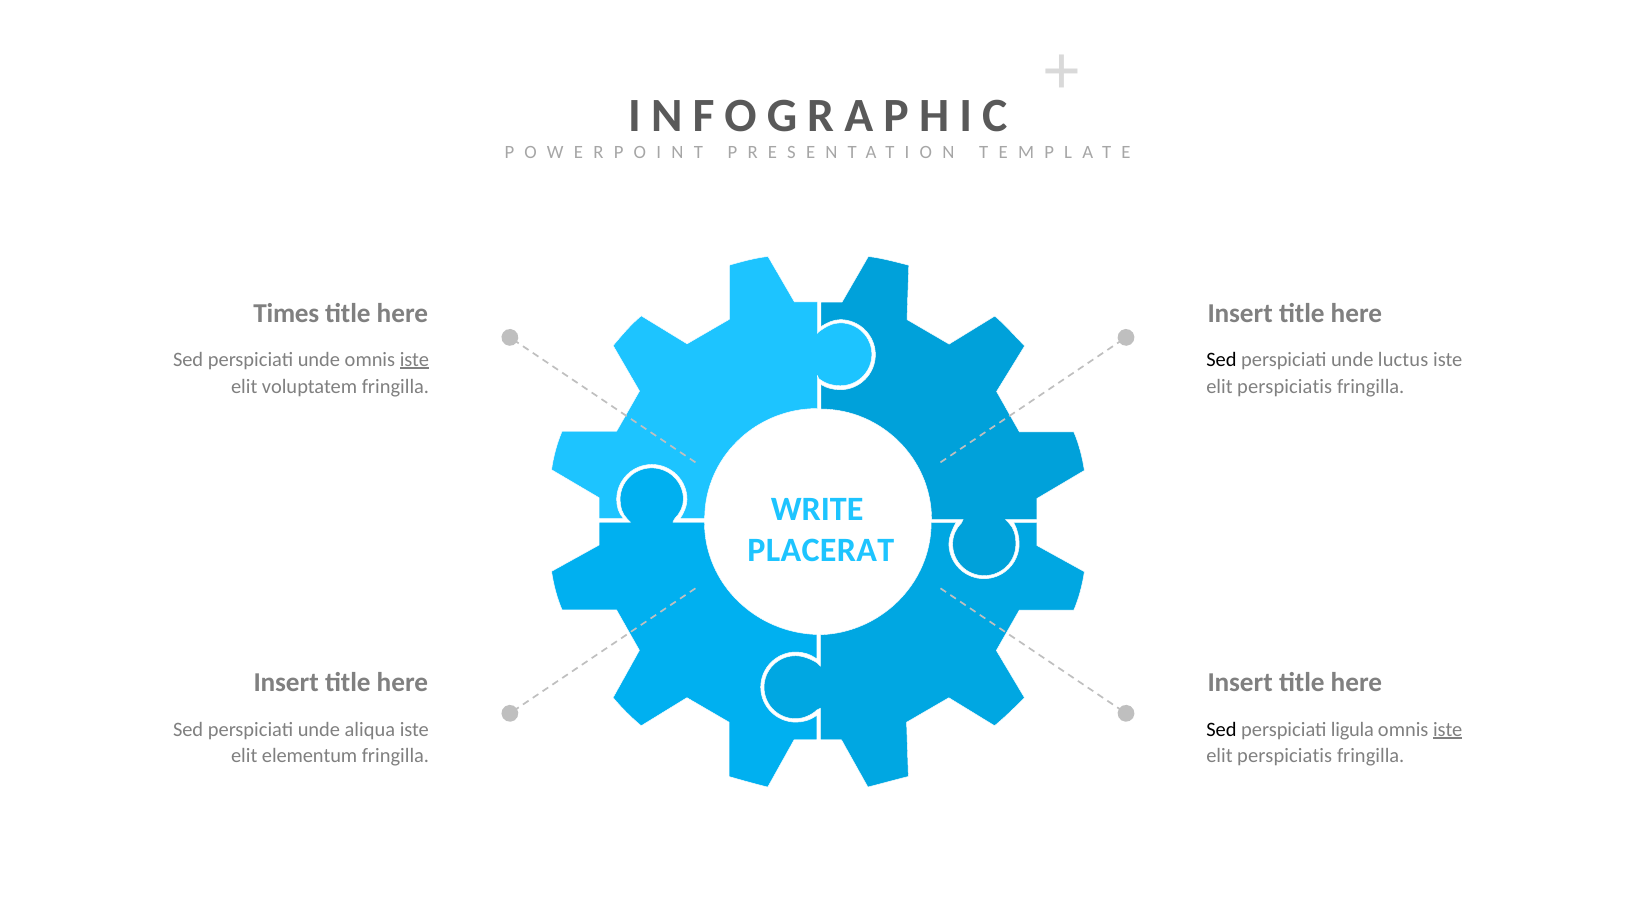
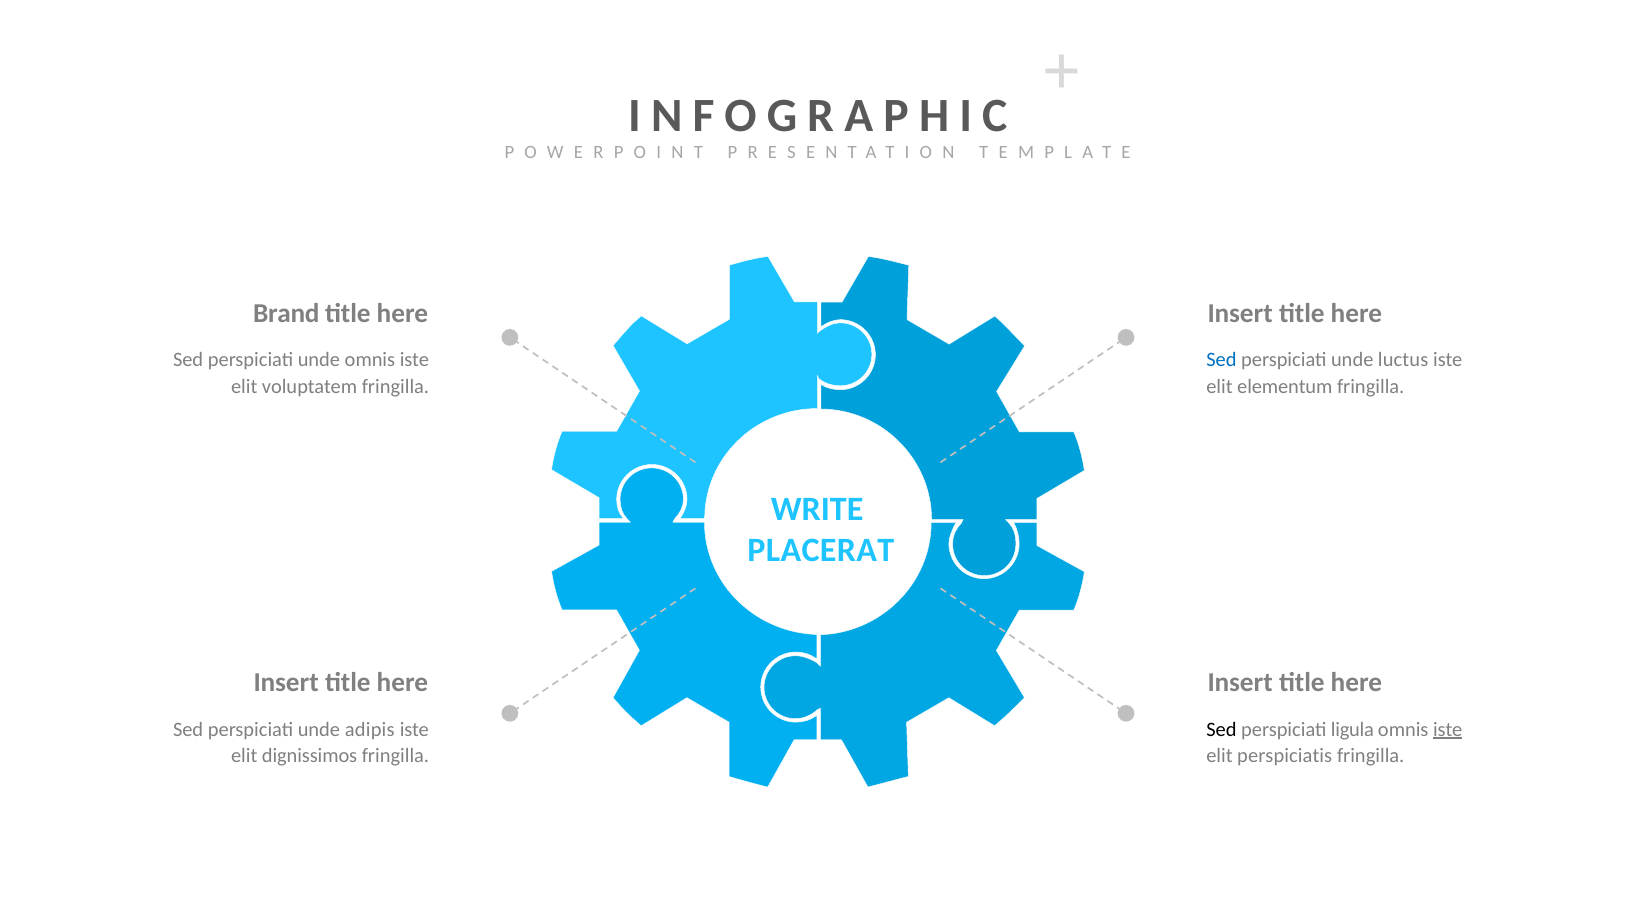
Times: Times -> Brand (286, 313)
iste underline: present -> none (414, 359)
Sed colour: black -> blue (1221, 359)
perspiciatis: perspiciatis -> elementum (1285, 386)
aliqua: aliqua -> adipis (370, 729)
elementum: elementum -> dignissimos (310, 756)
